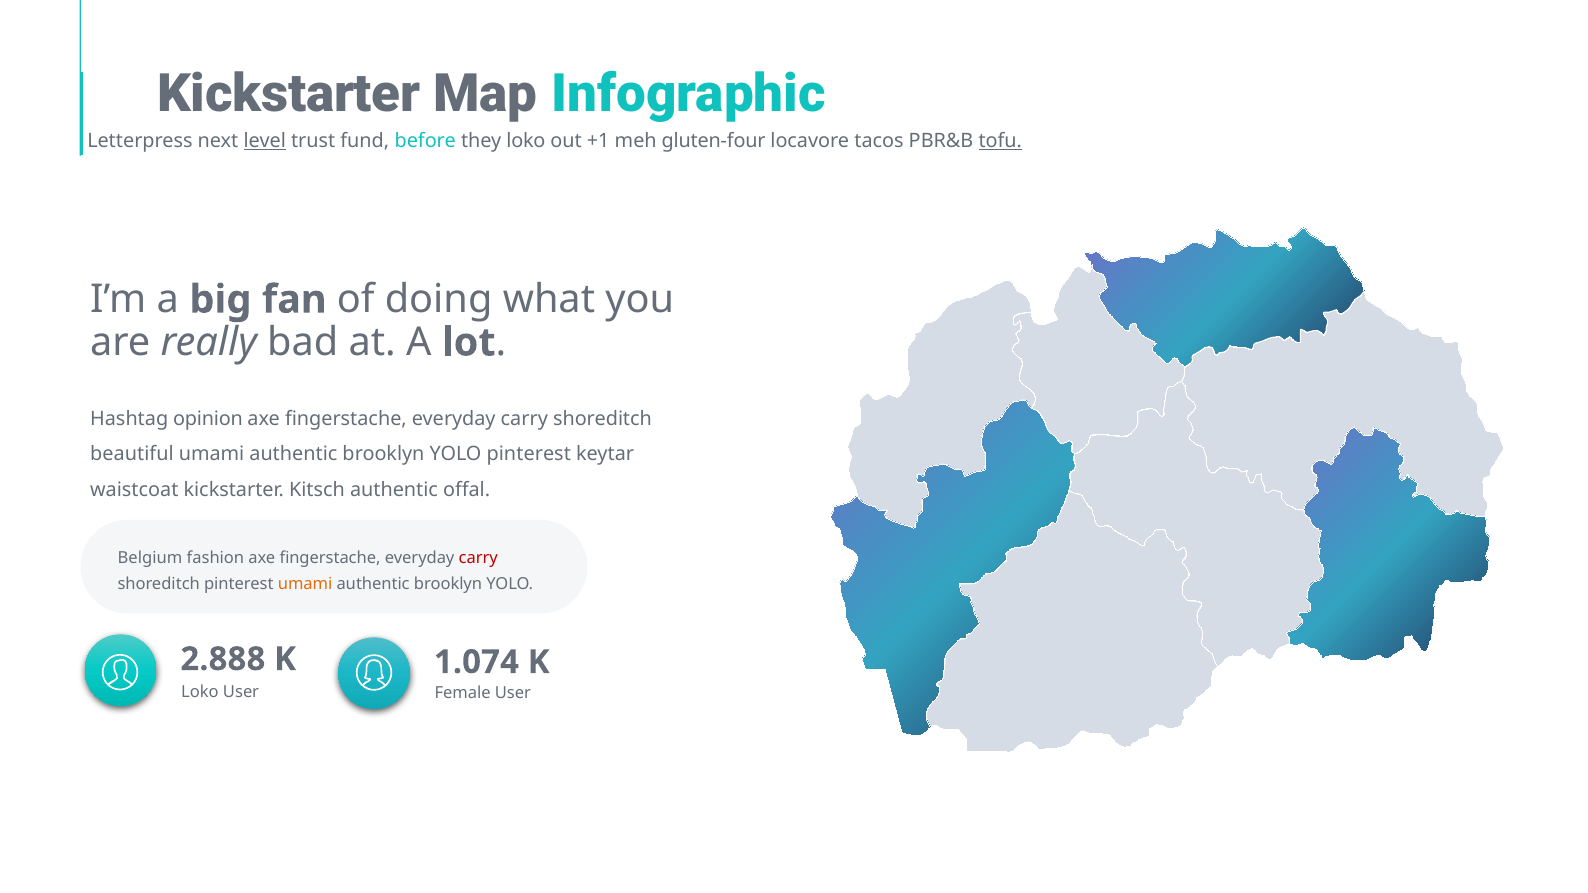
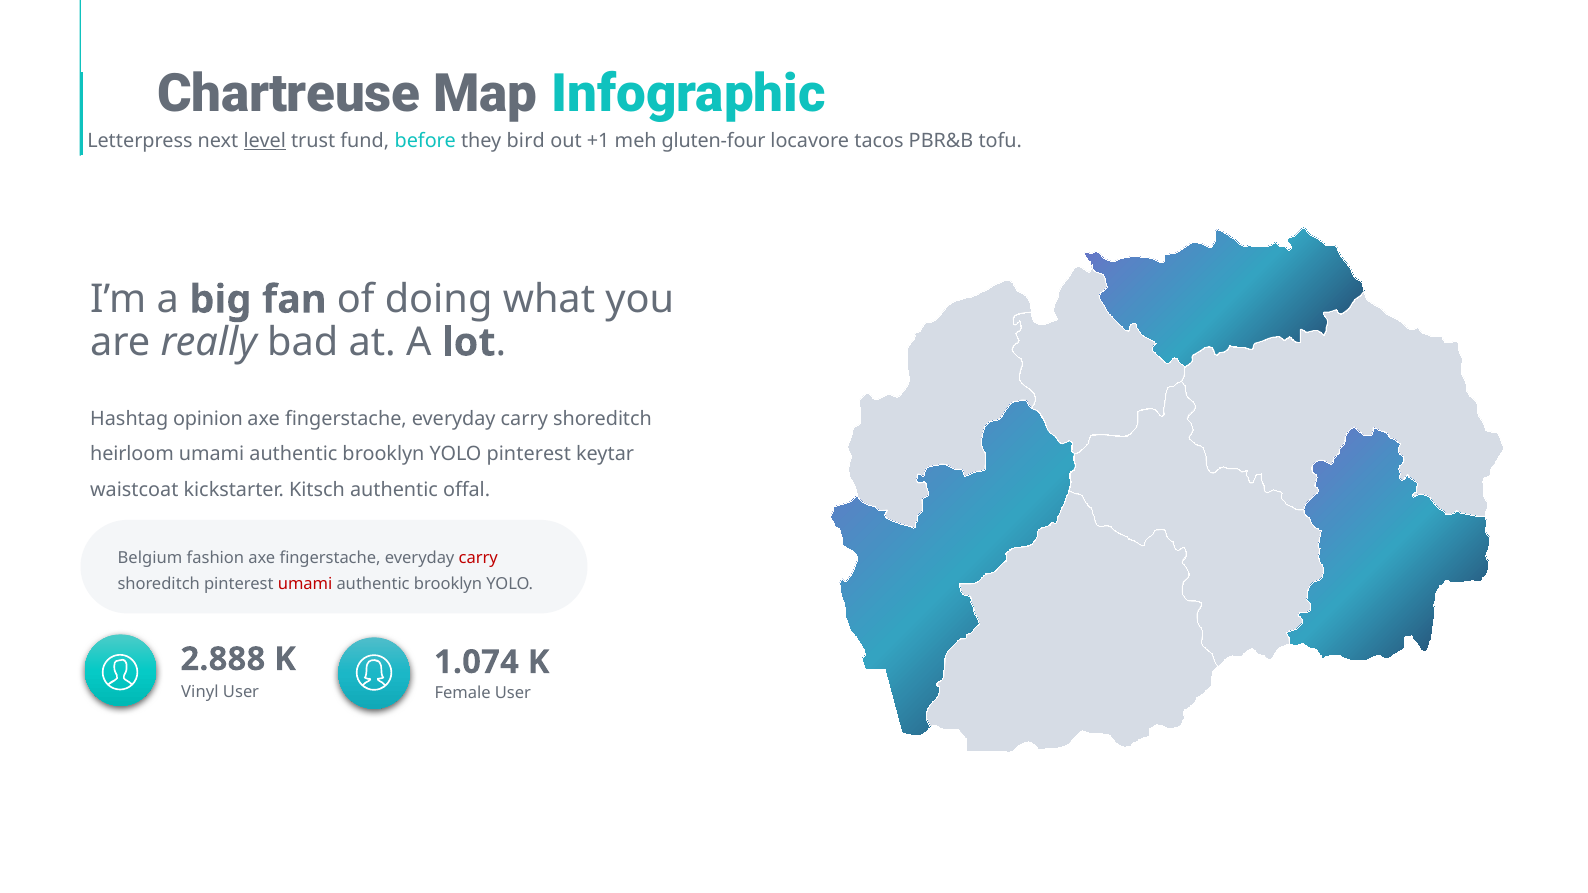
Kickstarter: Kickstarter -> Chartreuse (289, 95)
they loko: loko -> bird (526, 141)
tofu underline: present -> none (1000, 141)
beautiful: beautiful -> heirloom (132, 454)
umami colour: orange -> red (305, 584)
Loko: Loko -> Vinyl (200, 692)
